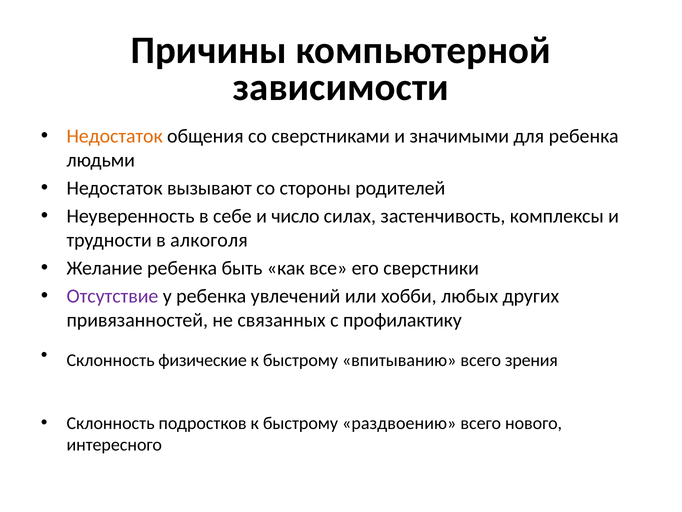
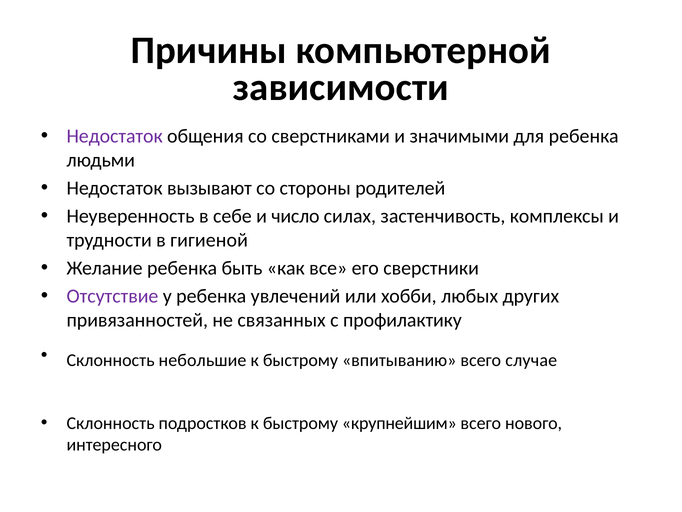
Недостаток colour: orange -> purple (115, 136)
алкоголя: алкоголя -> гигиеной (209, 240)
физические: физические -> небольшие (203, 360)
зрения: зрения -> случае (531, 360)
раздвоению: раздвоению -> крупнейшим (399, 423)
